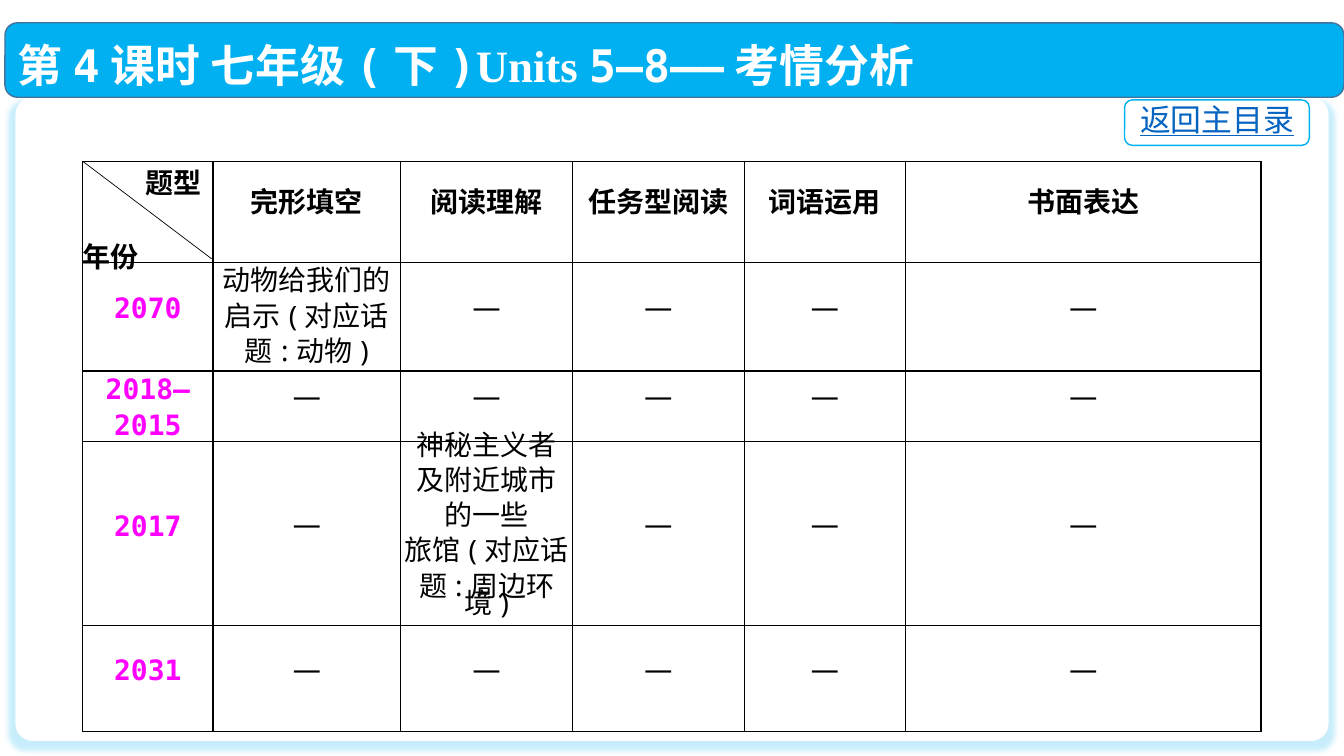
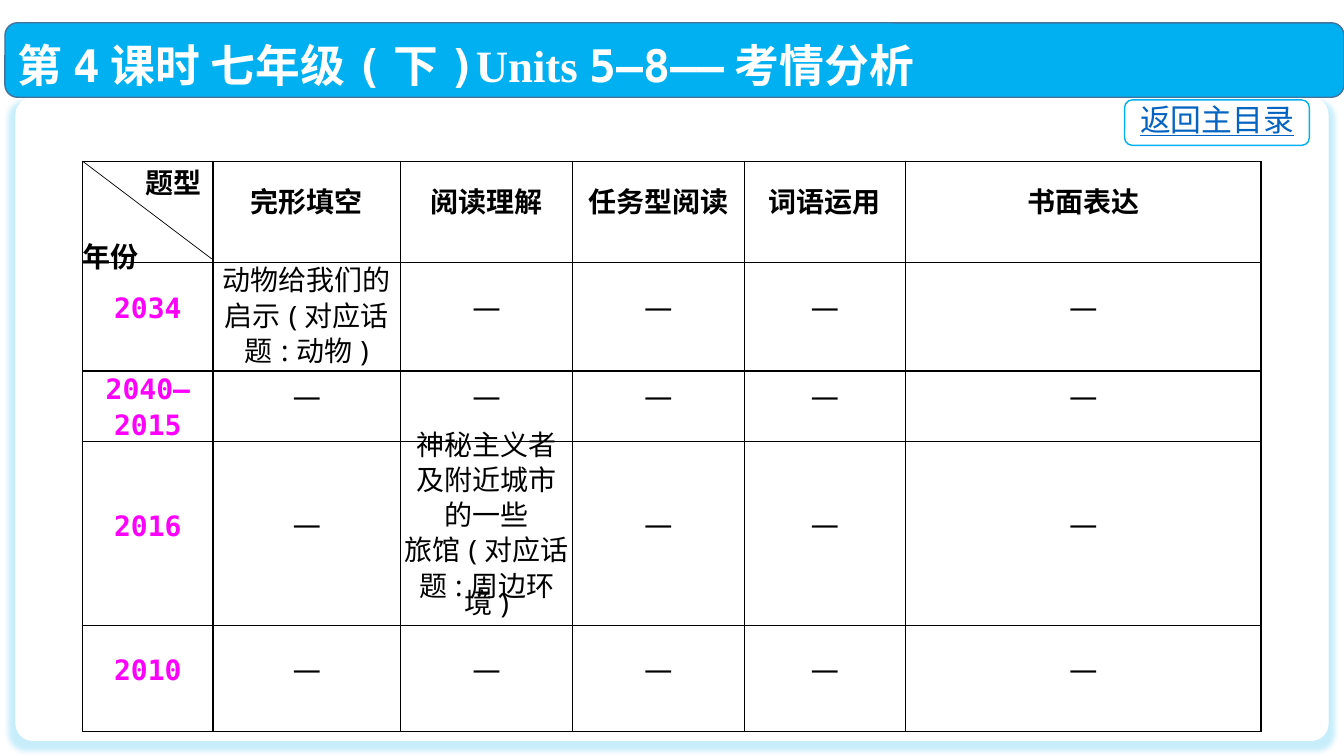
2070: 2070 -> 2034 (148, 310)
2018—: 2018— -> 2040— (148, 390)
2017: 2017 -> 2016 (148, 527)
2031: 2031 -> 2010 (148, 672)
